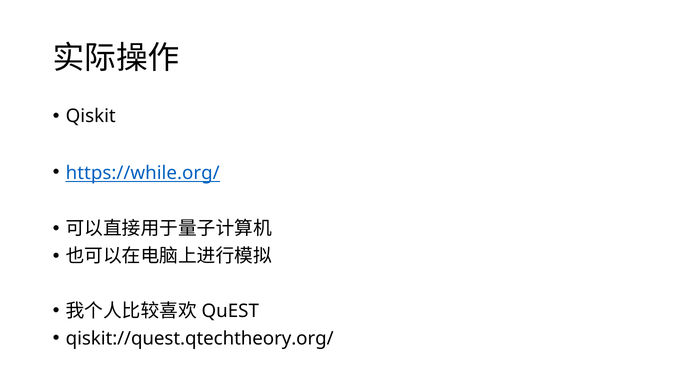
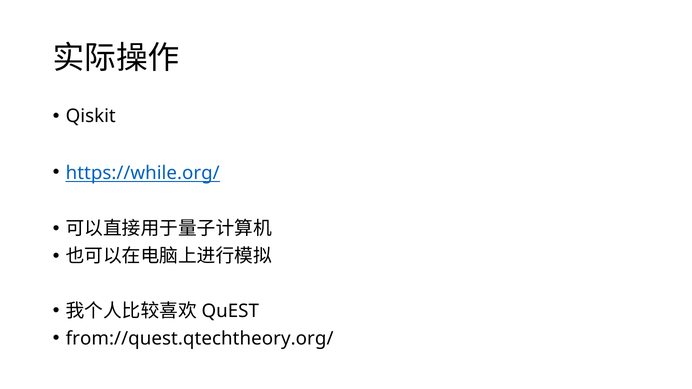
qiskit://quest.qtechtheory.org/: qiskit://quest.qtechtheory.org/ -> from://quest.qtechtheory.org/ (200, 339)
